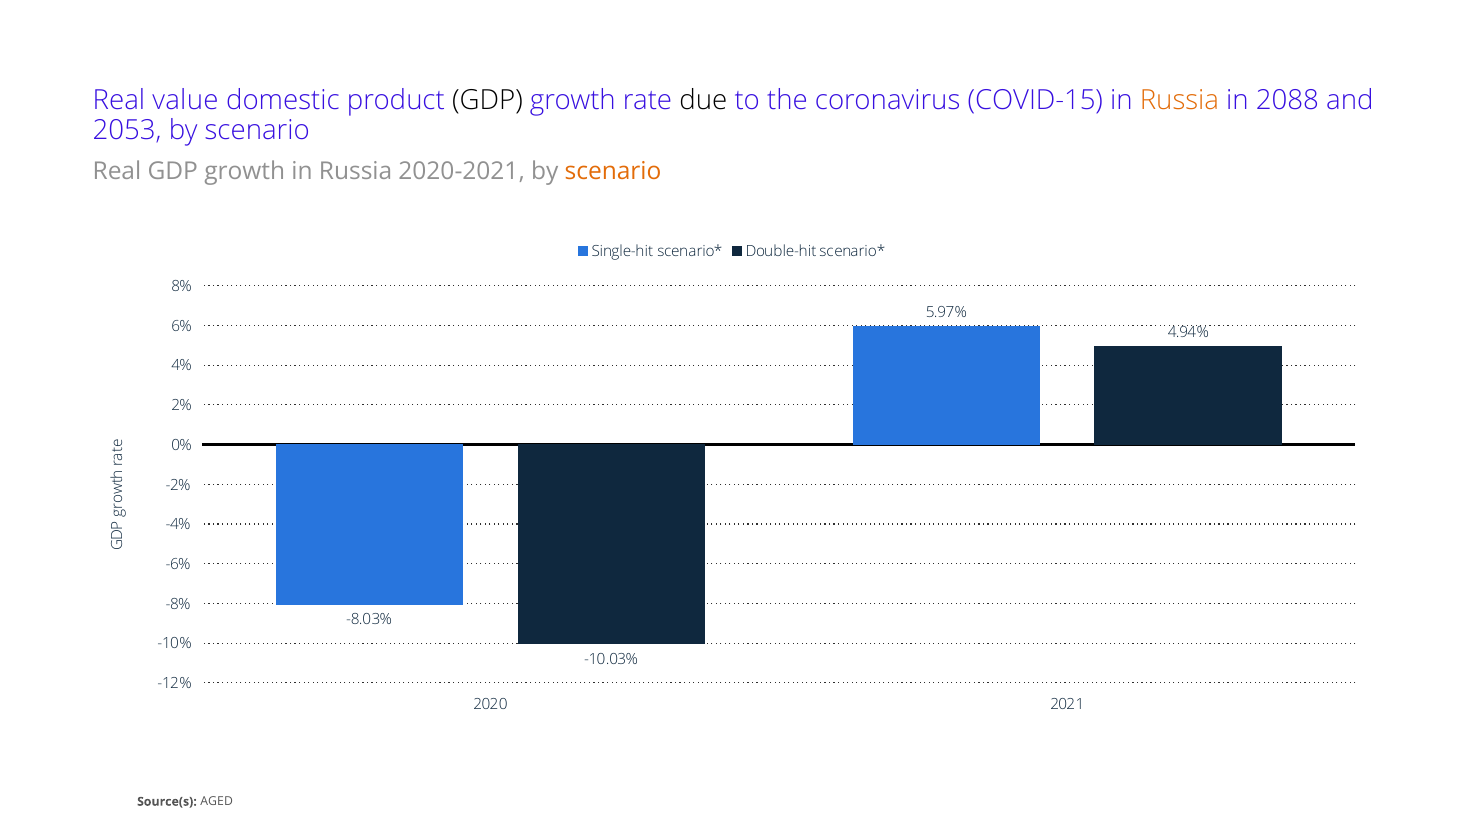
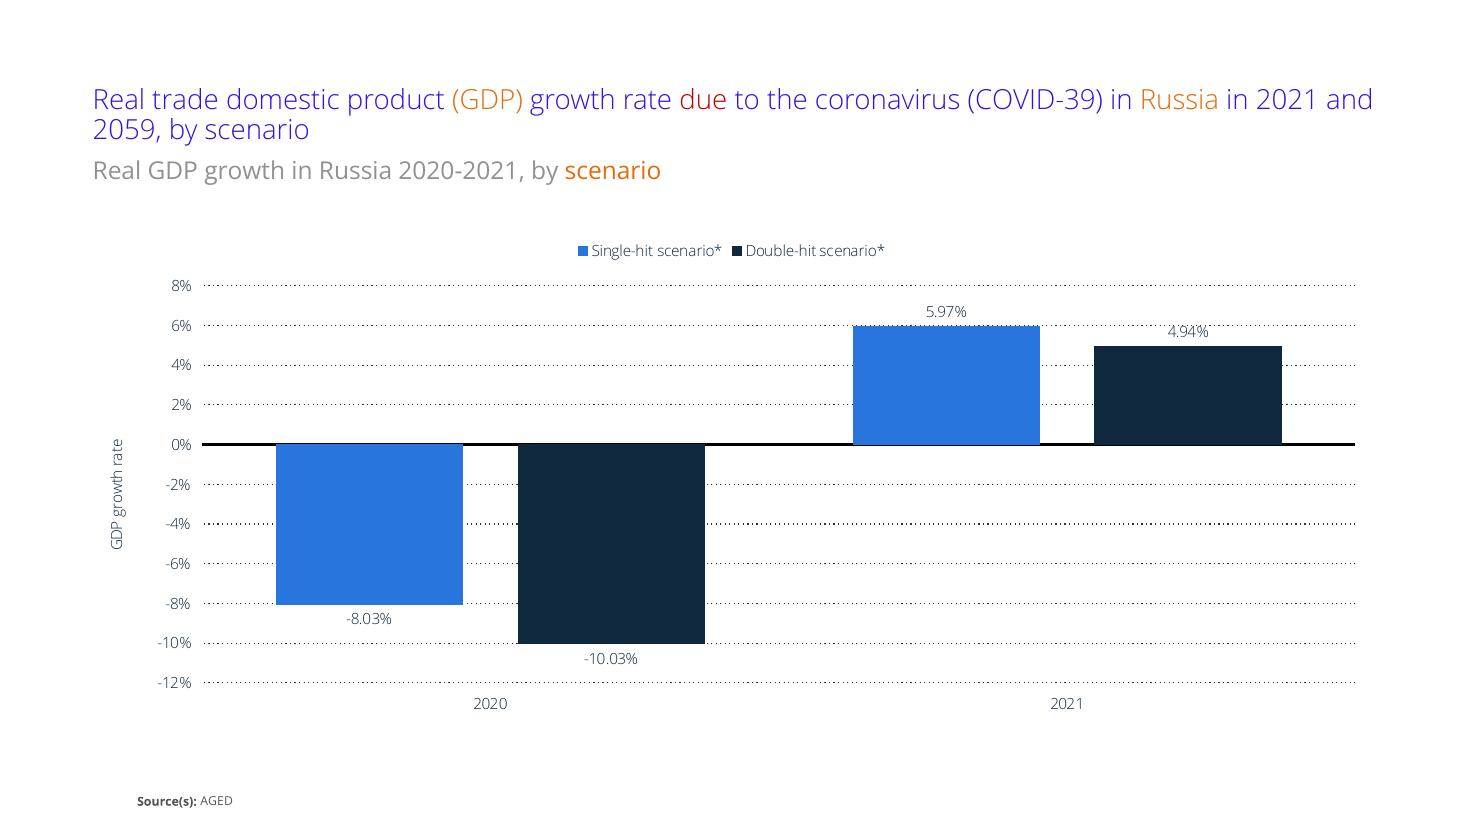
value: value -> trade (186, 100)
GDP colour: black -> orange (487, 100)
due colour: black -> red (703, 100)
COVID-15: COVID-15 -> COVID-39 (1035, 100)
in 2088: 2088 -> 2021 (1287, 100)
2053: 2053 -> 2059 (127, 130)
